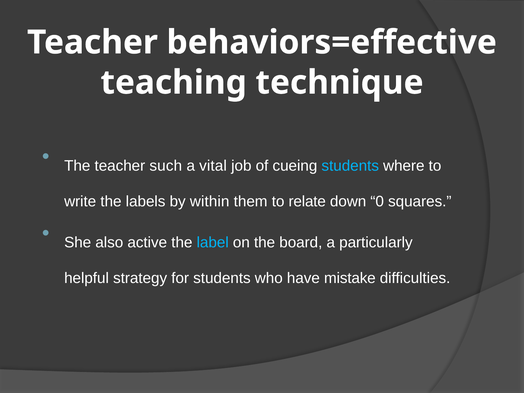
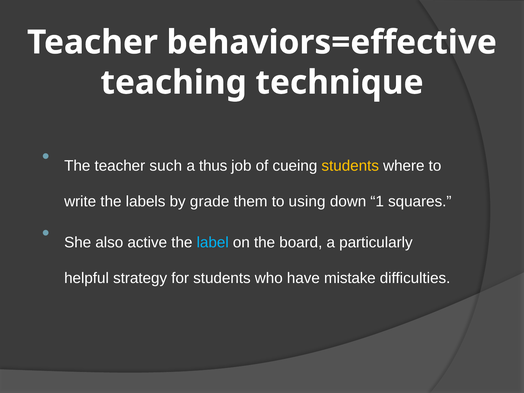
vital: vital -> thus (213, 166)
students colour: light blue -> yellow (350, 166)
within: within -> grade (210, 201)
relate: relate -> using (307, 201)
0: 0 -> 1 (377, 201)
